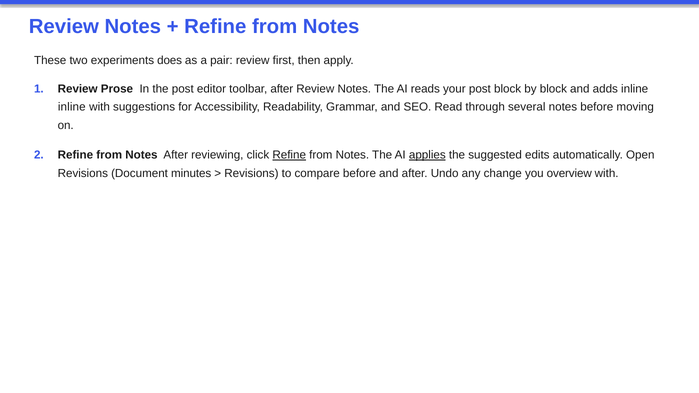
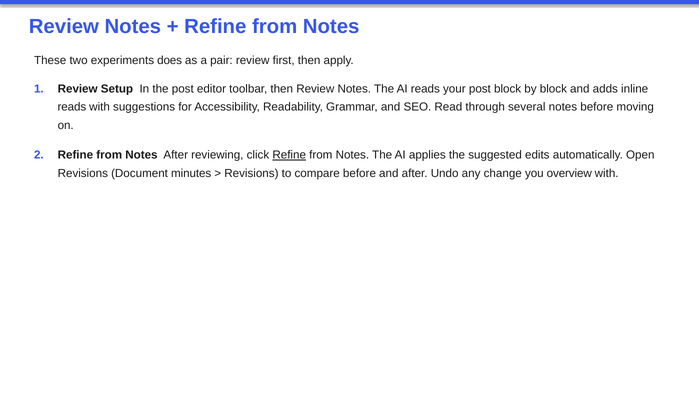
Prose: Prose -> Setup (117, 89)
toolbar after: after -> then (282, 89)
inline: inline -> reads (72, 107)
applies underline: present -> none (427, 155)
